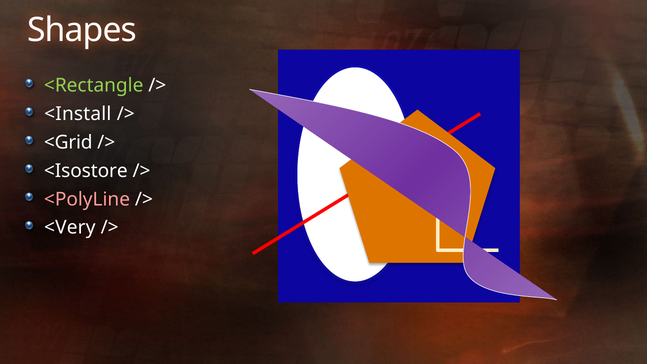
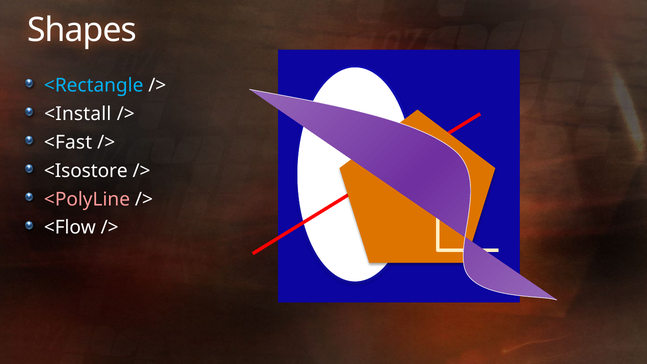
<Rectangle colour: light green -> light blue (94, 85)
<Grid: <Grid -> <Fast (68, 142)
<Very: <Very -> <Flow (70, 228)
